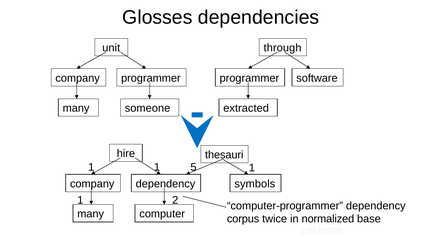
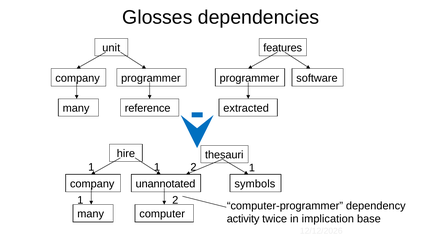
through: through -> features (283, 48)
someone: someone -> reference (148, 108)
5: 5 -> 2 (193, 167)
company dependency: dependency -> unannotated (166, 183)
corpus: corpus -> activity (243, 218)
normalized: normalized -> implication (328, 218)
